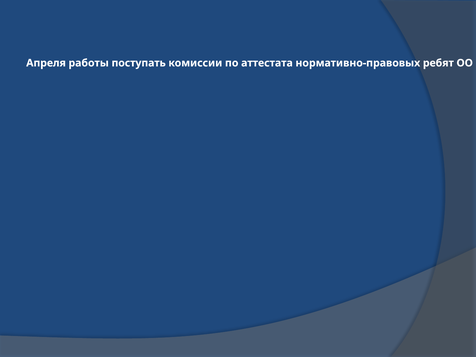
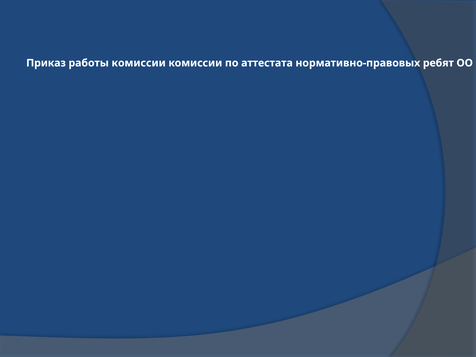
Апреля: Апреля -> Приказ (46, 63)
работы поступать: поступать -> комиссии (139, 63)
